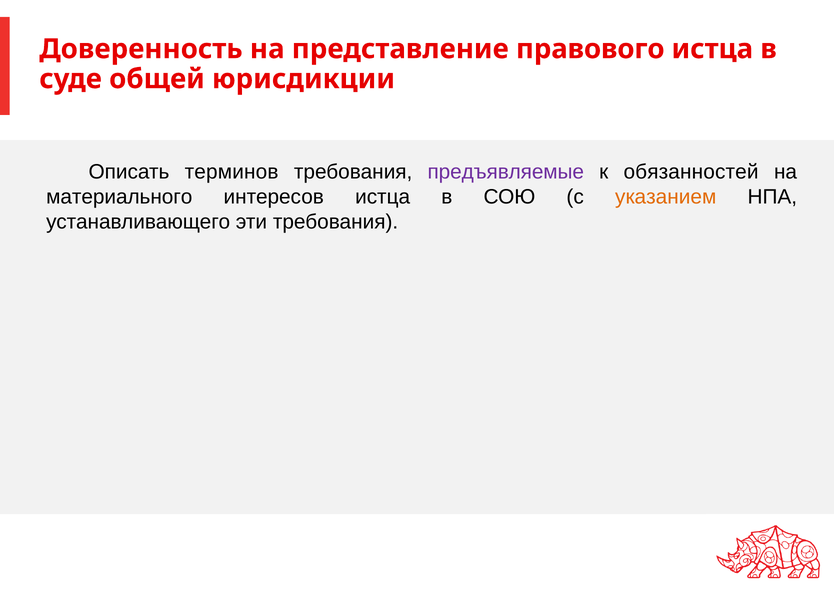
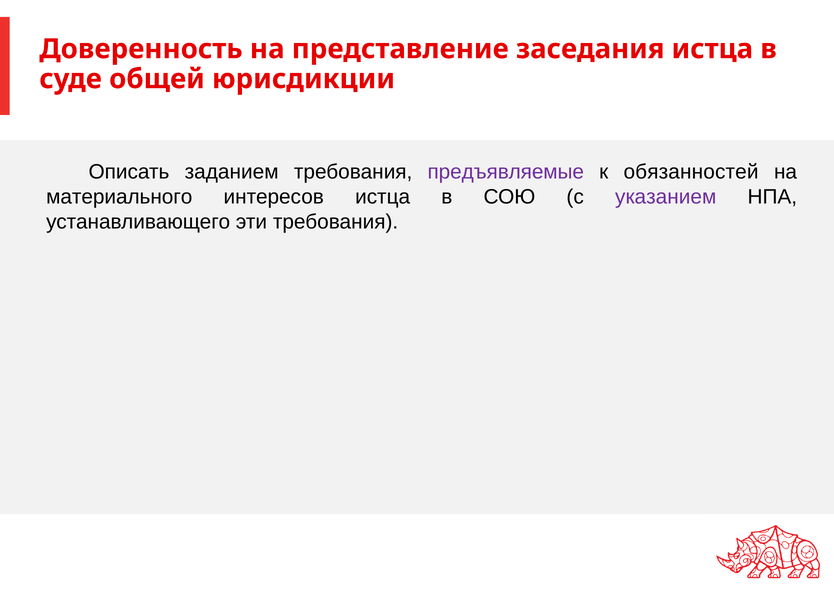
правового: правового -> заседания (590, 49)
терминов: терминов -> заданием (232, 172)
указанием colour: orange -> purple (666, 197)
